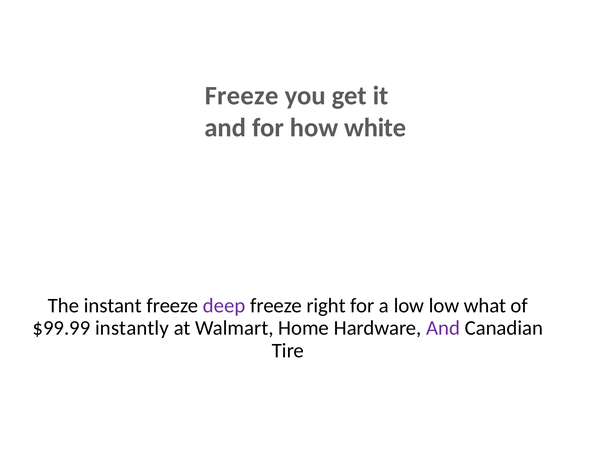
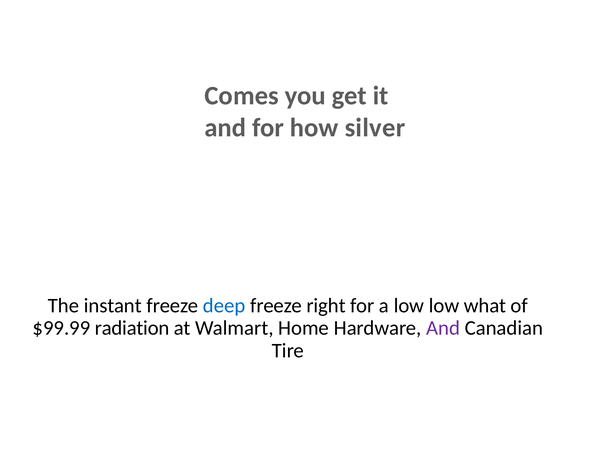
Freeze: Freeze -> Comes (242, 96)
white: white -> silver (375, 128)
deep colour: purple -> blue (224, 306)
instantly: instantly -> radiation (132, 328)
